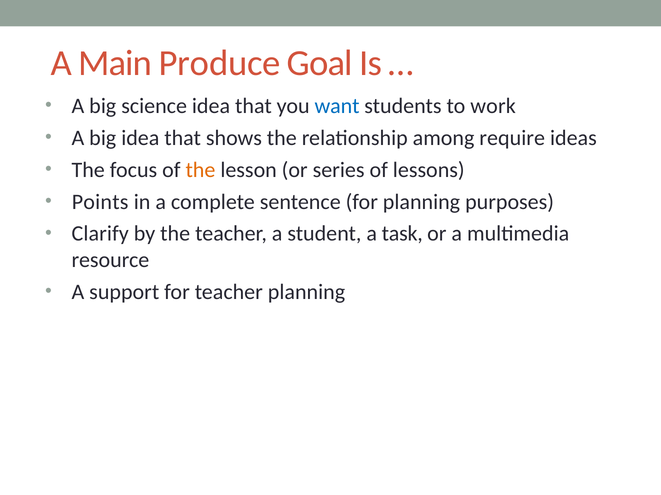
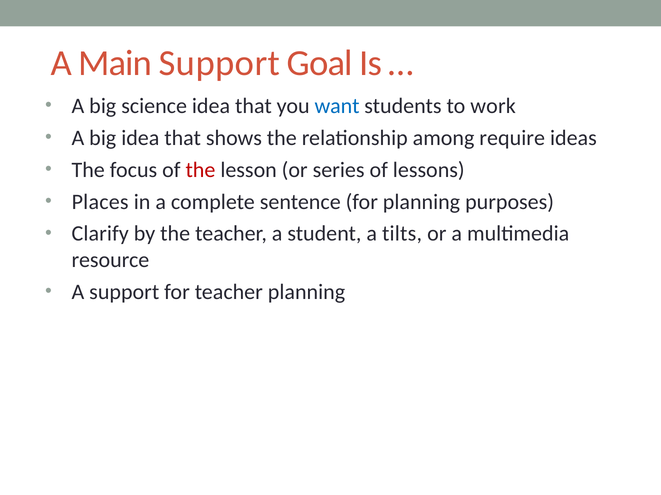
Main Produce: Produce -> Support (219, 63)
the colour: orange -> red (200, 170)
Points: Points -> Places (100, 202)
task: task -> tilts (402, 234)
